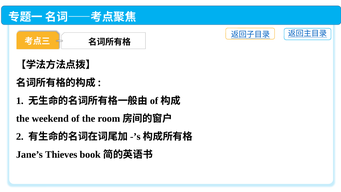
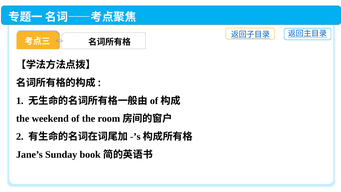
Thieves: Thieves -> Sunday (61, 154)
